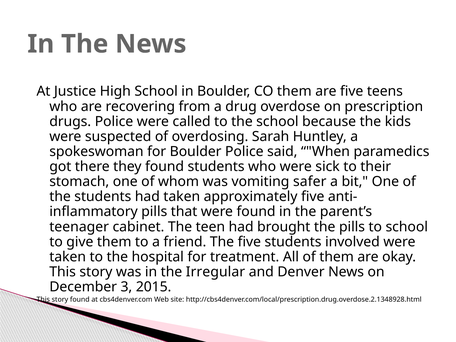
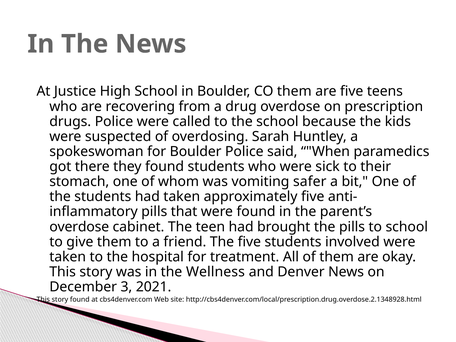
teenager: teenager -> overdose (79, 227)
Irregular: Irregular -> Wellness (215, 272)
2015: 2015 -> 2021 (154, 287)
